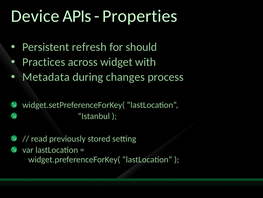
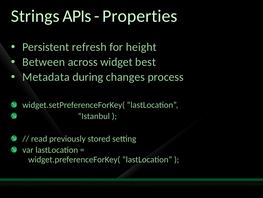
Device: Device -> Strings (35, 16)
should: should -> height (141, 47)
Practices: Practices -> Between (44, 62)
with: with -> best (146, 62)
